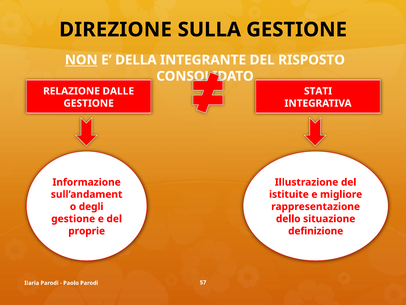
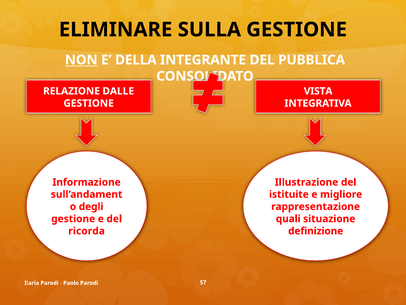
DIREZIONE: DIREZIONE -> ELIMINARE (116, 30)
RISPOSTO: RISPOSTO -> PUBBLICA (312, 60)
STATI: STATI -> VISTA (318, 91)
dello: dello -> quali (288, 218)
proprie: proprie -> ricorda (87, 231)
